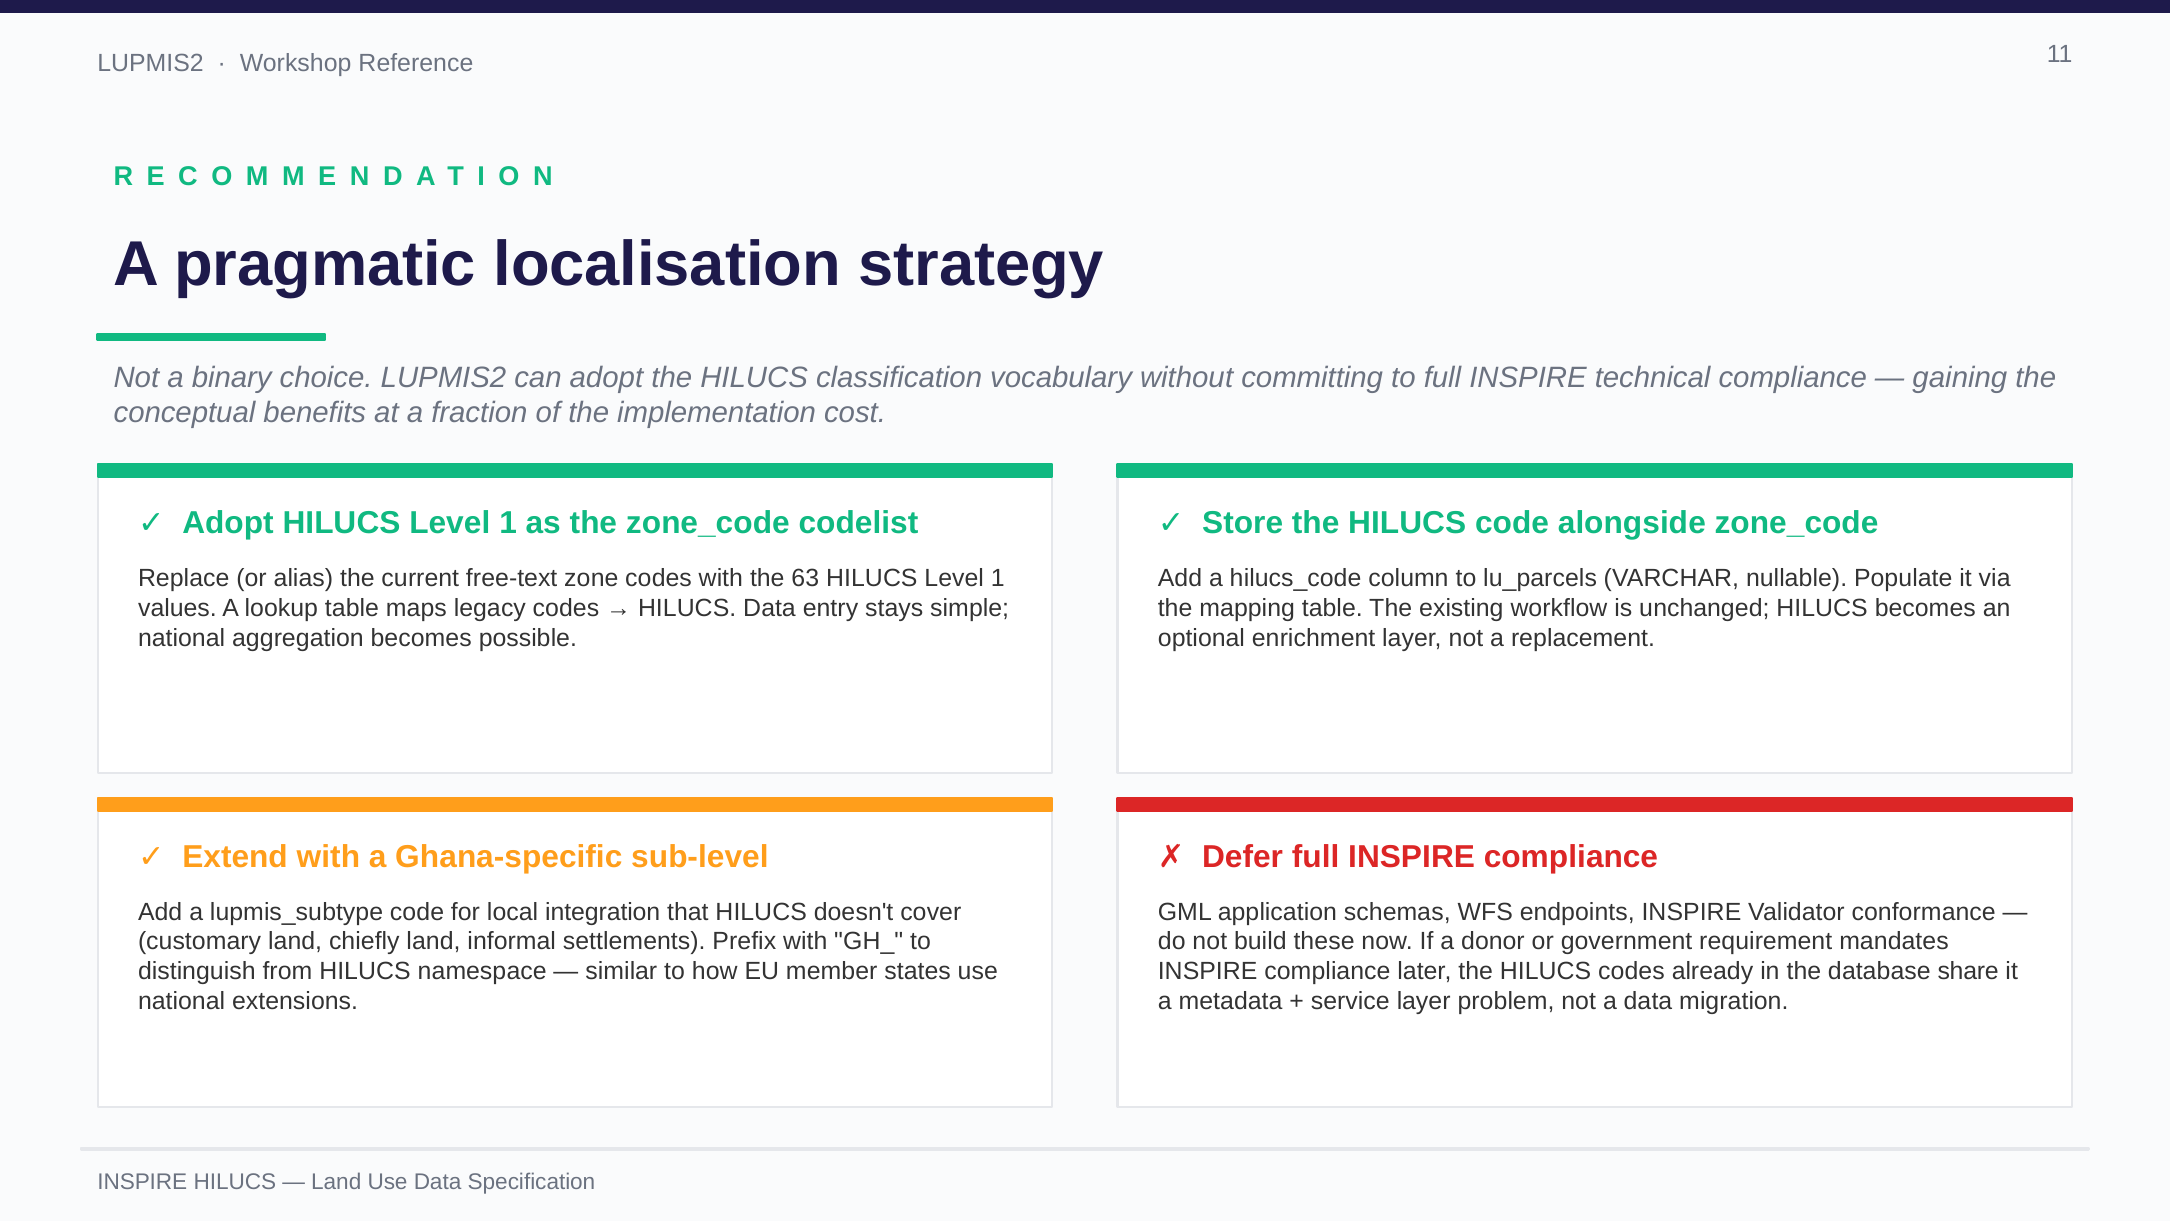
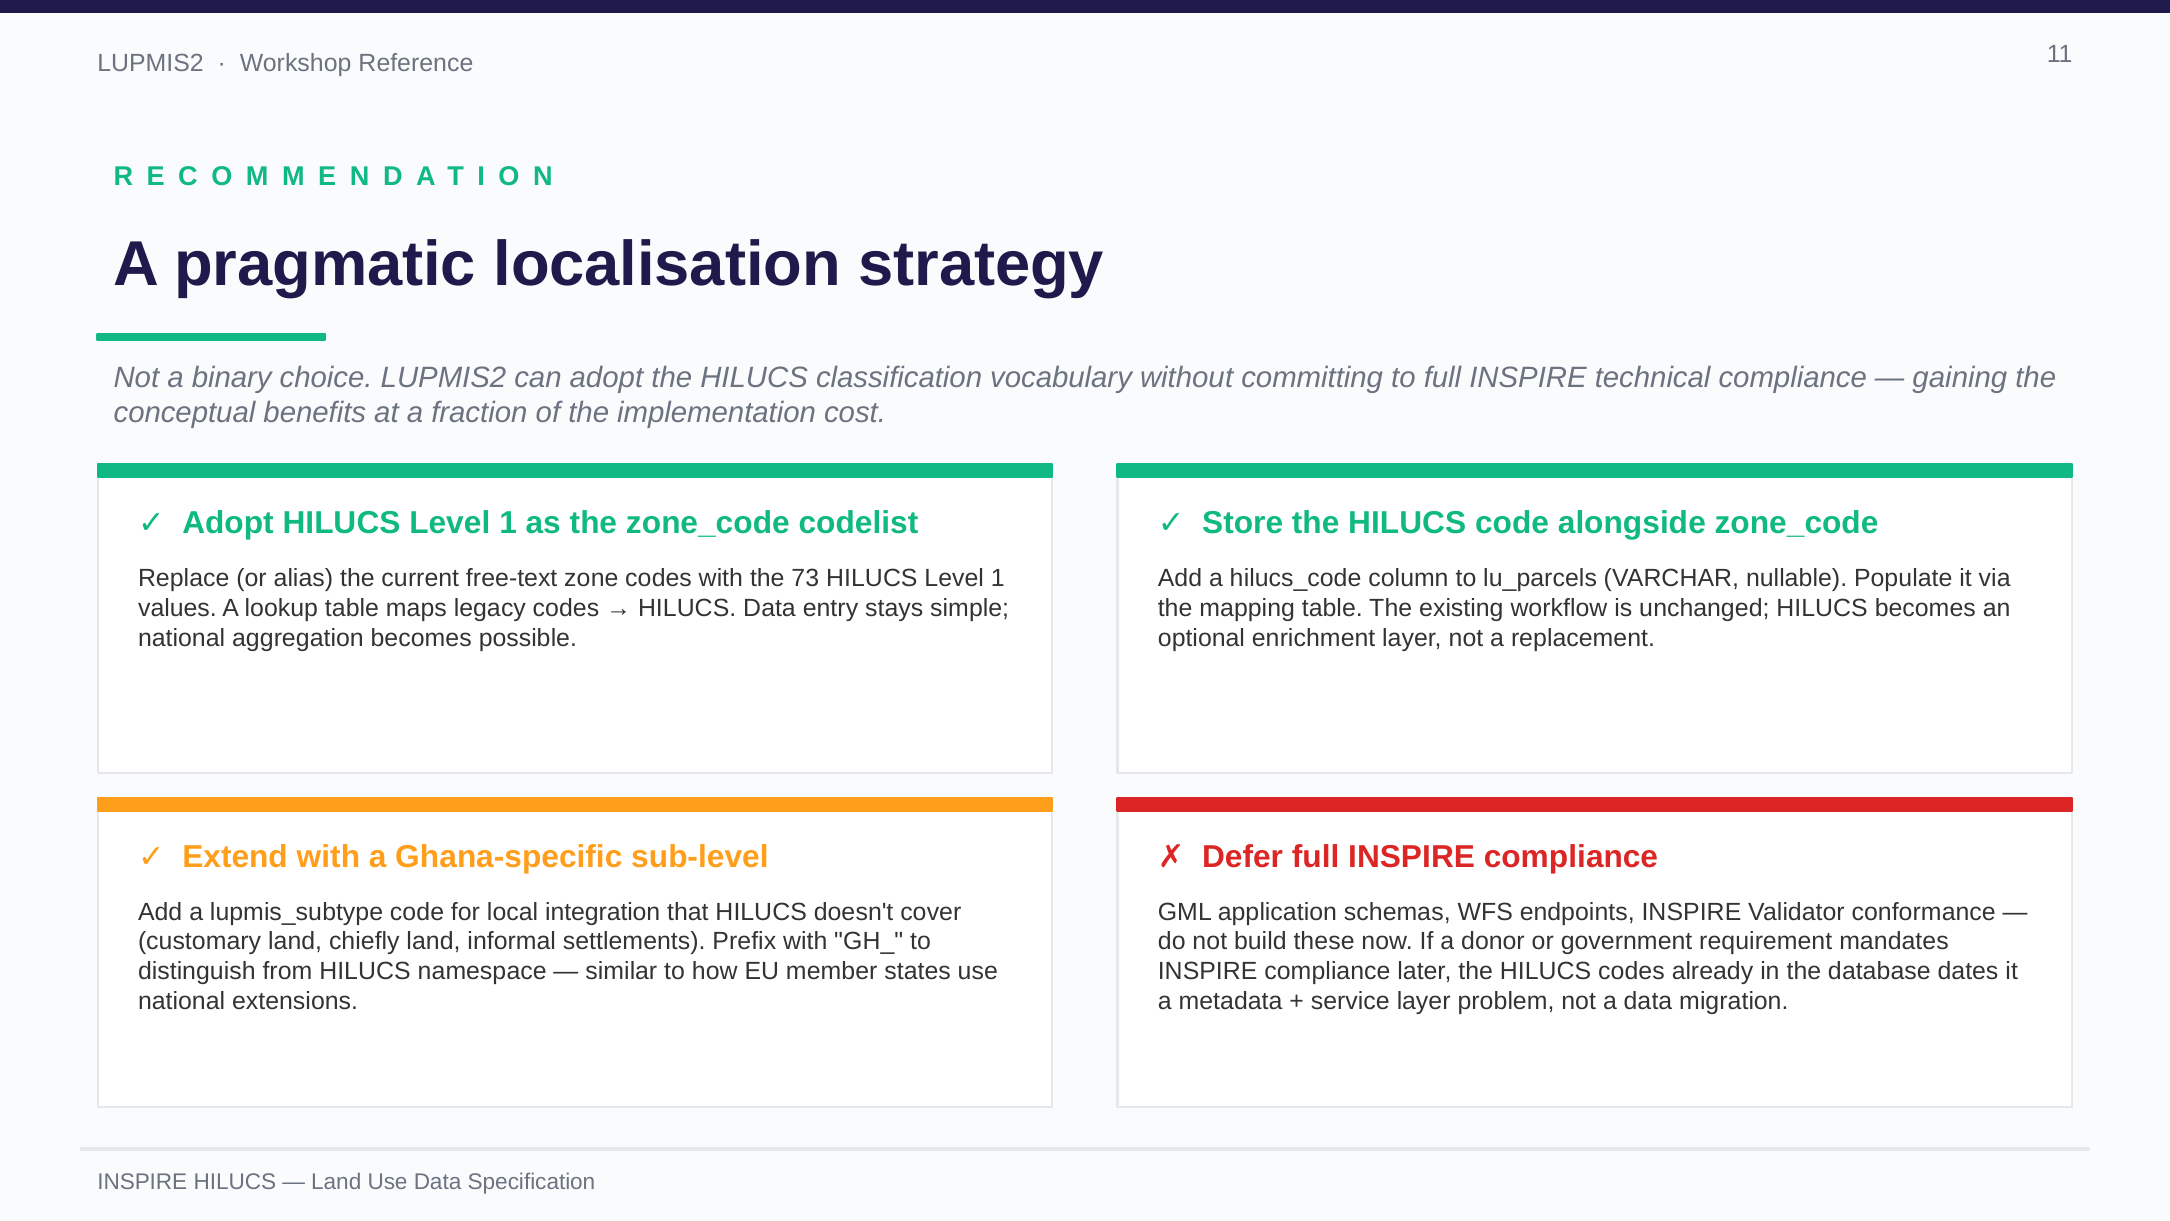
63: 63 -> 73 (805, 578)
share: share -> dates (1968, 971)
